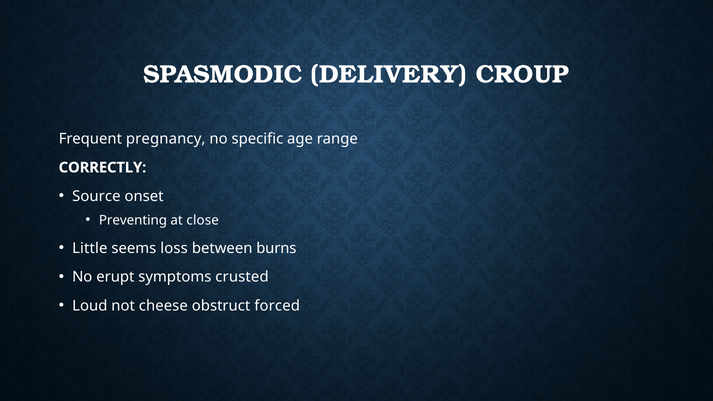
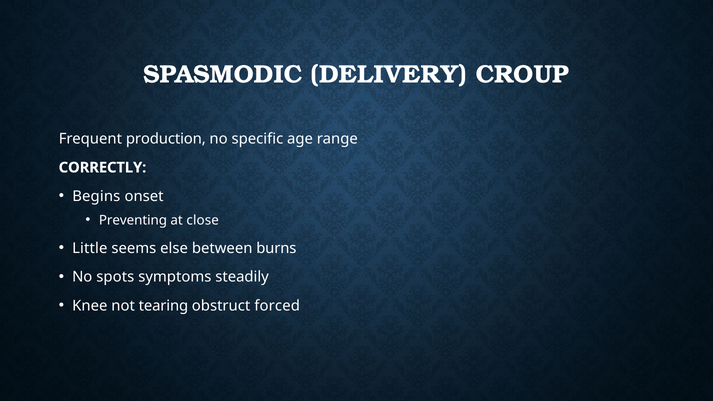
pregnancy: pregnancy -> production (166, 139)
Source: Source -> Begins (96, 196)
loss: loss -> else (174, 248)
erupt: erupt -> spots (115, 277)
crusted: crusted -> steadily (242, 277)
Loud: Loud -> Knee (90, 306)
cheese: cheese -> tearing (163, 306)
